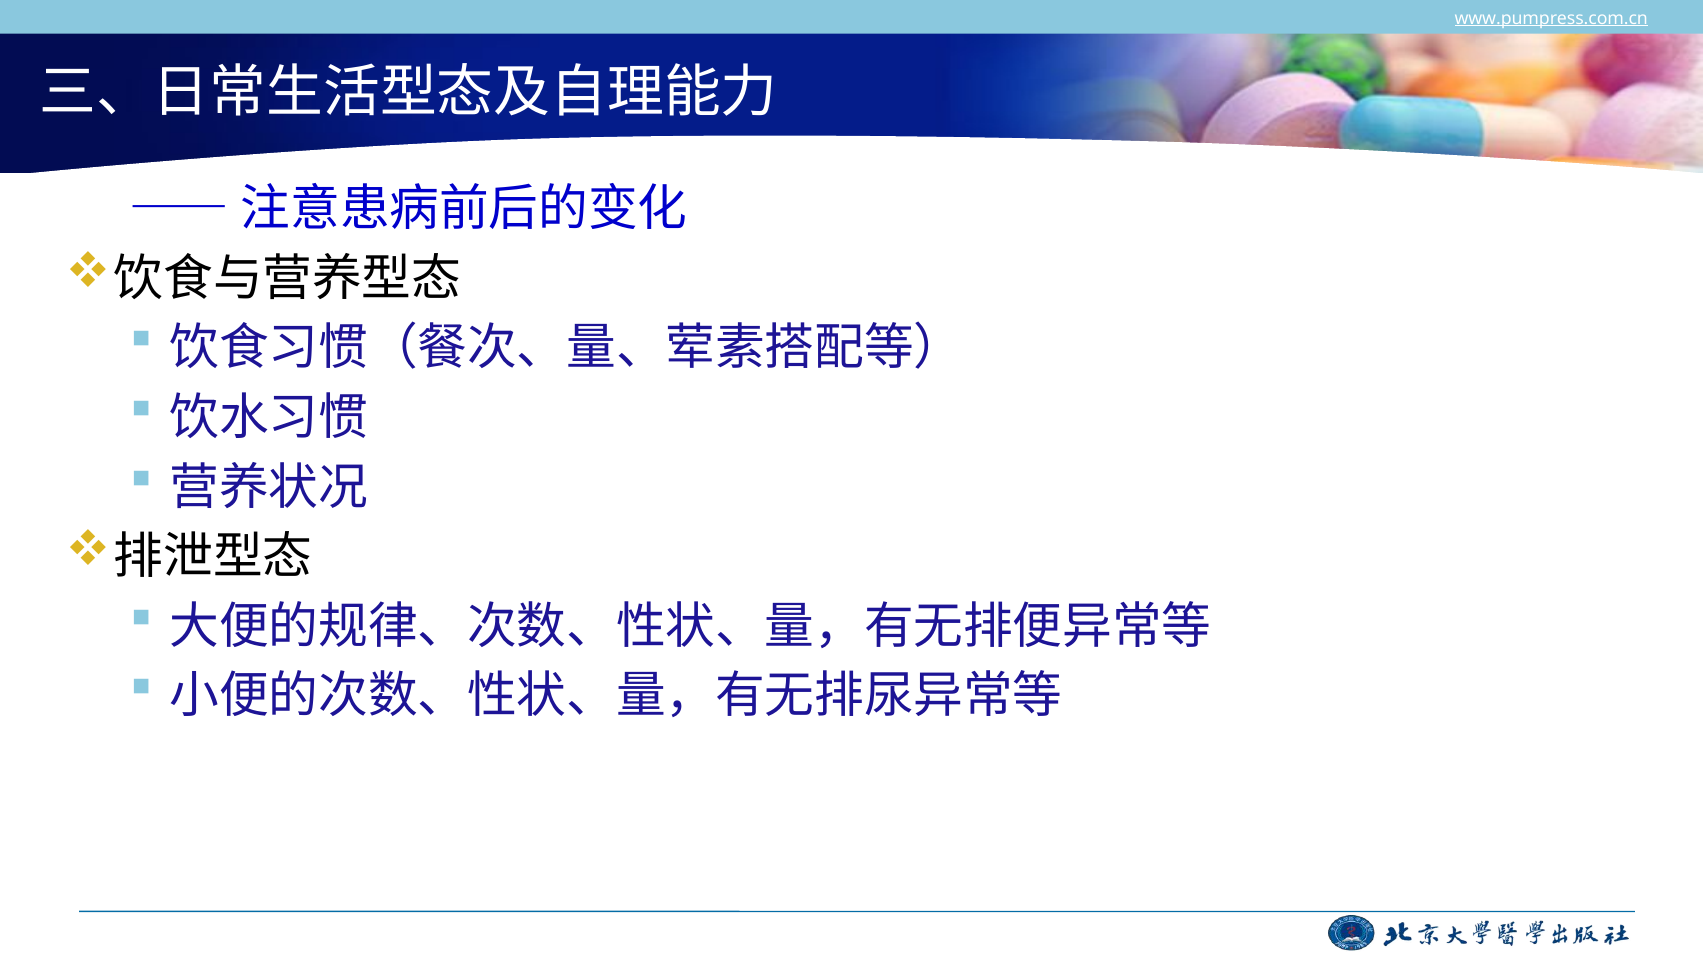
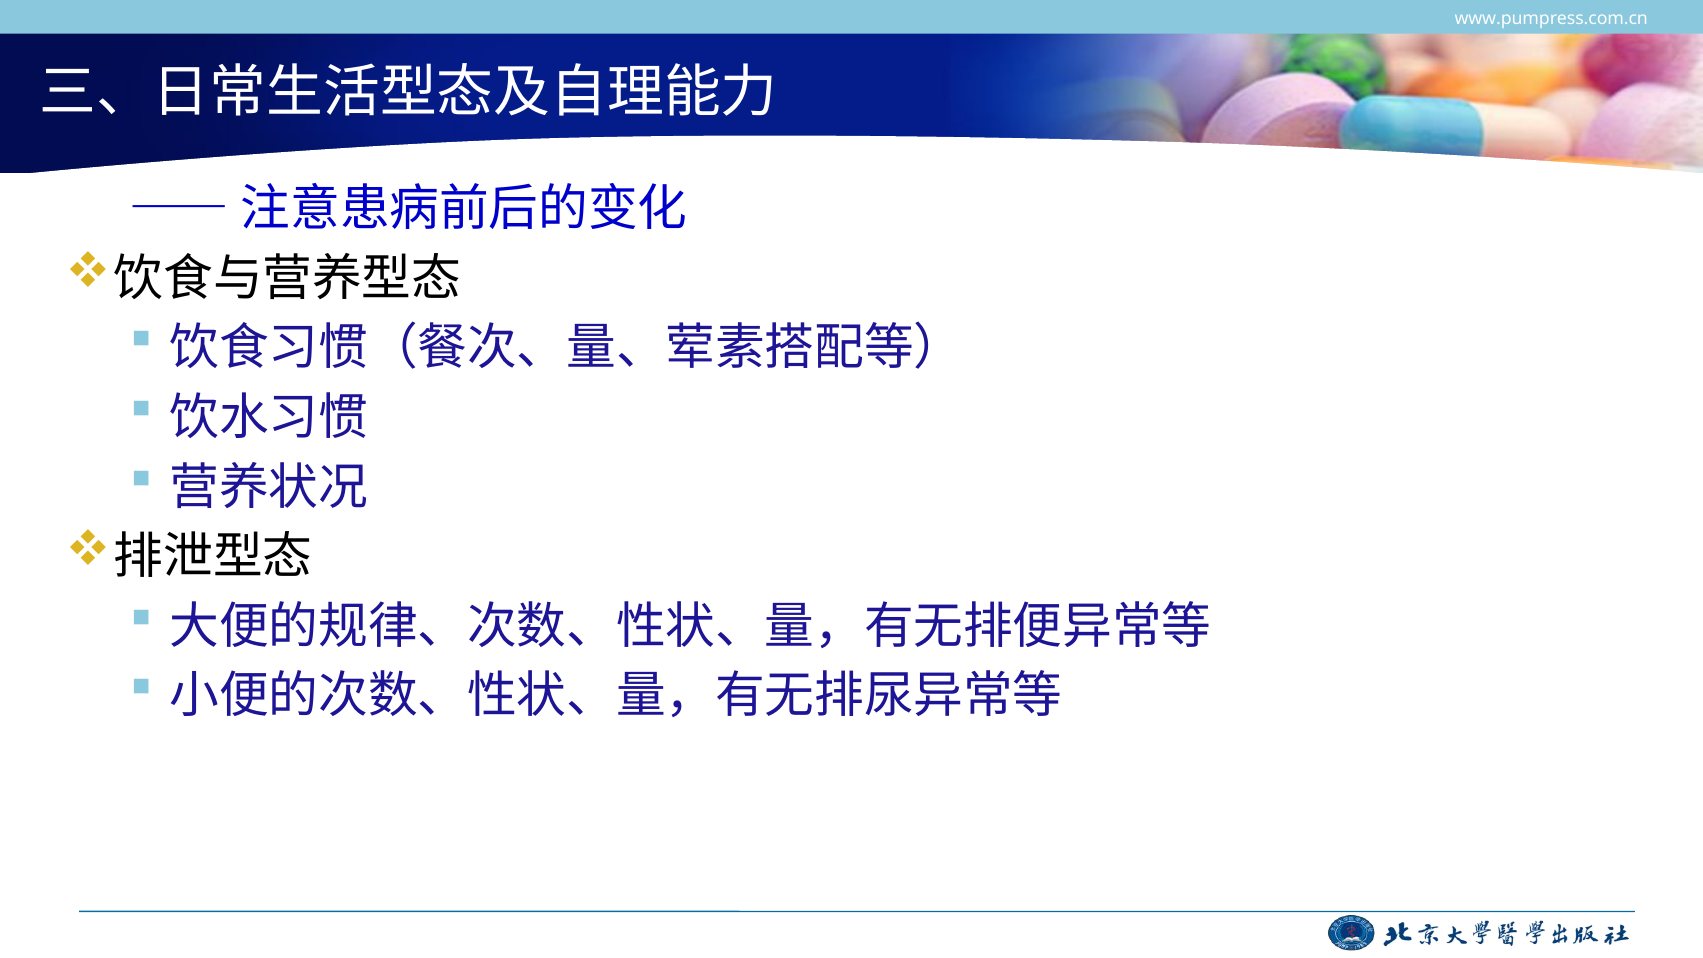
www.pumpress.com.cn underline: present -> none (1551, 18)
